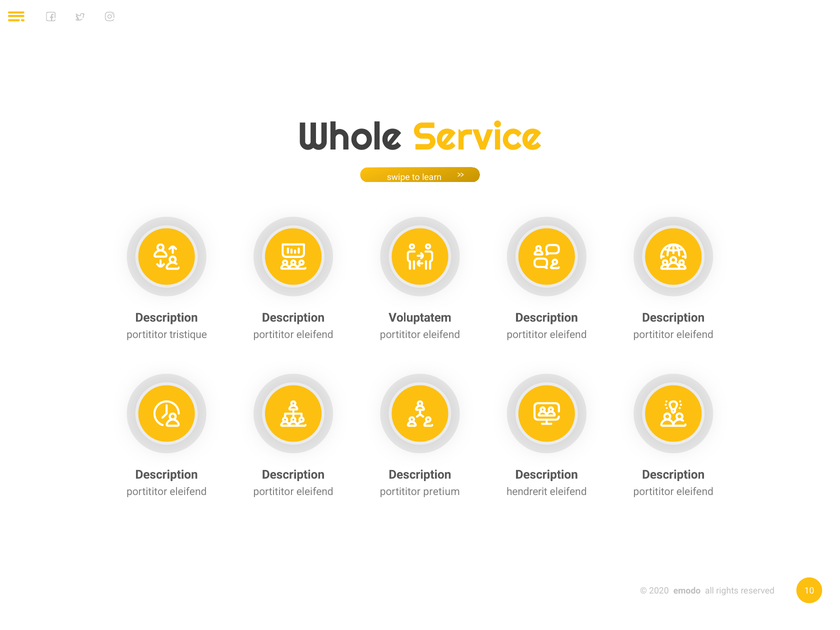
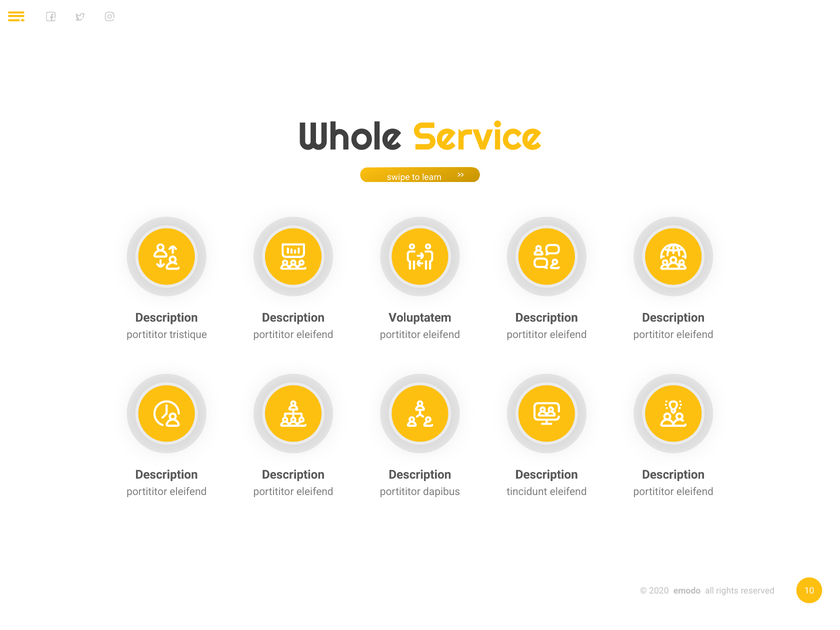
pretium: pretium -> dapibus (442, 492)
hendrerit: hendrerit -> tincidunt (527, 492)
